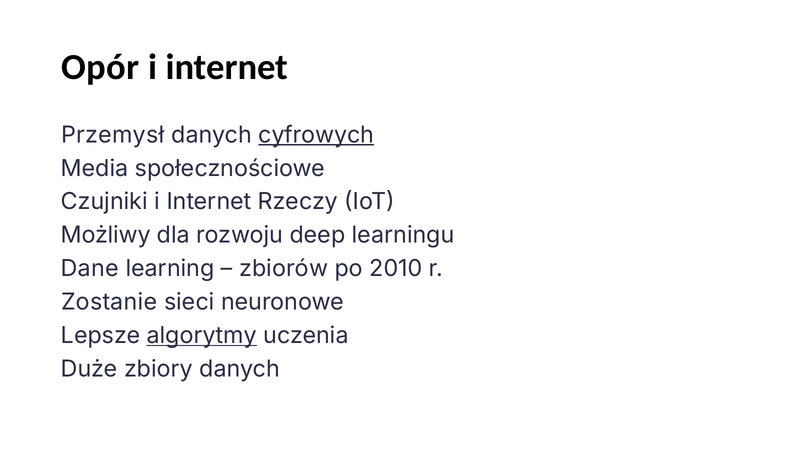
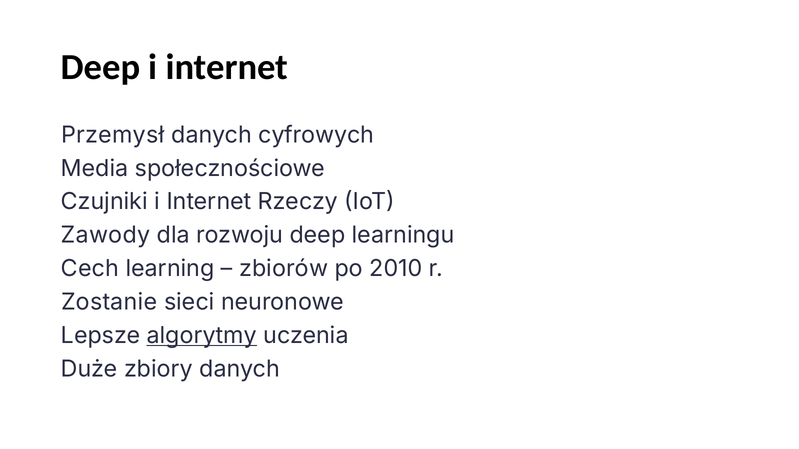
Opór: Opór -> Deep (101, 67)
cyfrowych underline: present -> none (316, 135)
Możliwy: Możliwy -> Zawody (106, 235)
Dane: Dane -> Cech (90, 269)
